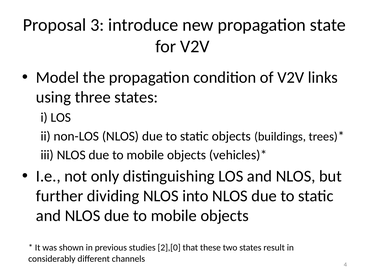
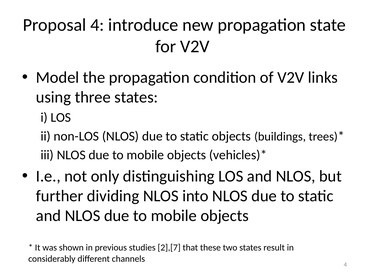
Proposal 3: 3 -> 4 (97, 25)
2],[0: 2],[0 -> 2],[7 (169, 247)
